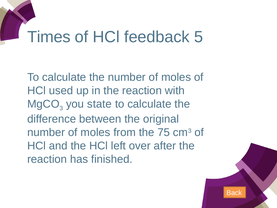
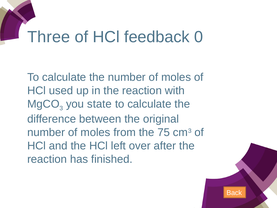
Times: Times -> Three (49, 37)
5: 5 -> 0 (199, 37)
